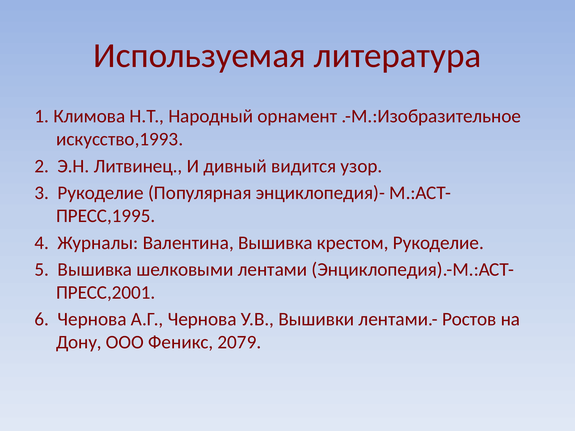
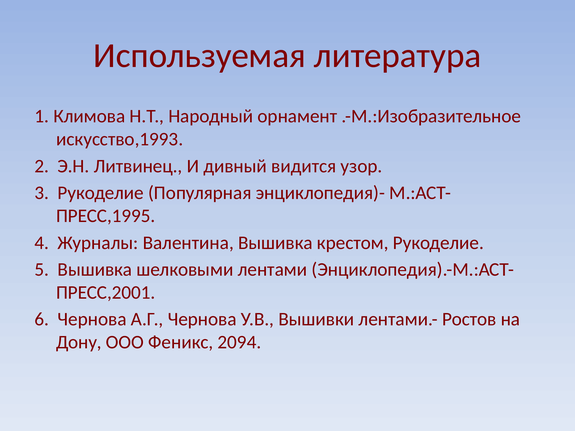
2079: 2079 -> 2094 (239, 342)
